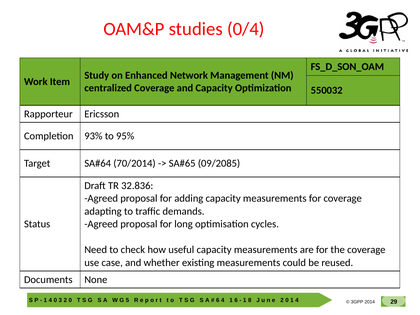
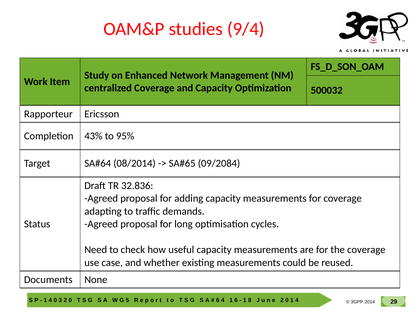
0/4: 0/4 -> 9/4 (246, 29)
550032: 550032 -> 500032 (327, 90)
93%: 93% -> 43% (93, 136)
70/2014: 70/2014 -> 08/2014 (134, 163)
09/2085: 09/2085 -> 09/2084 (219, 163)
